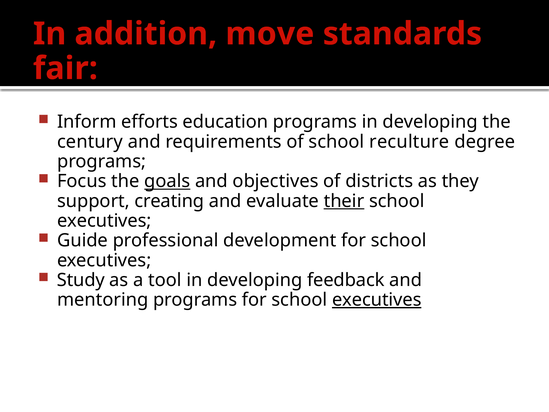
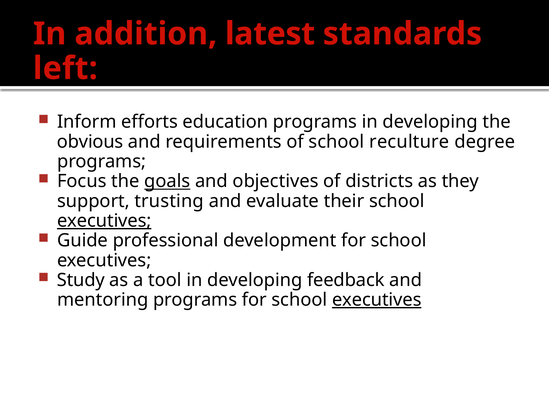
move: move -> latest (270, 34)
fair: fair -> left (65, 68)
century: century -> obvious (90, 142)
creating: creating -> trusting (169, 201)
their underline: present -> none (344, 201)
executives underline: none -> present (104, 221)
